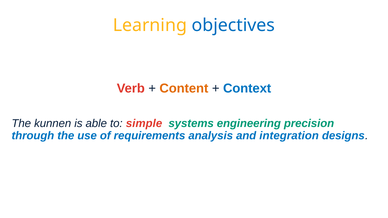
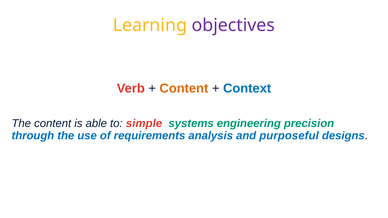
objectives colour: blue -> purple (233, 25)
The kunnen: kunnen -> content (53, 124)
integration: integration -> purposeful (289, 136)
